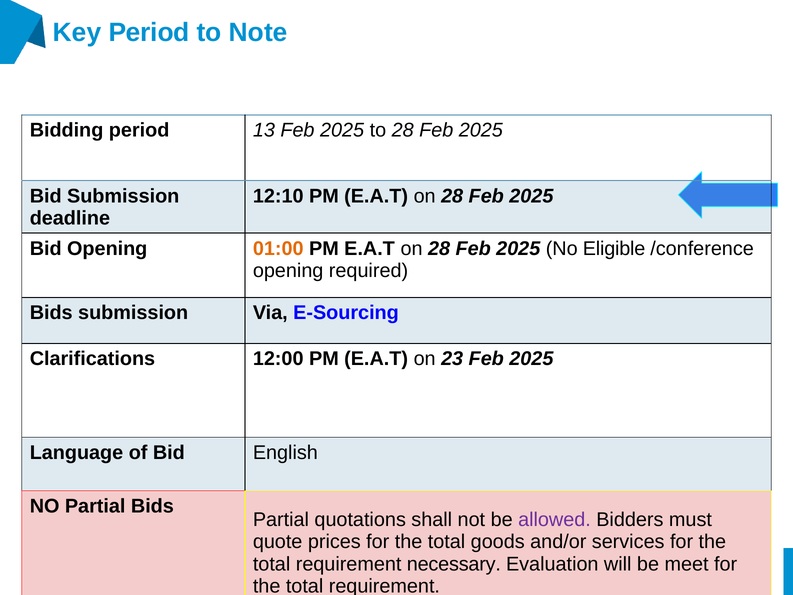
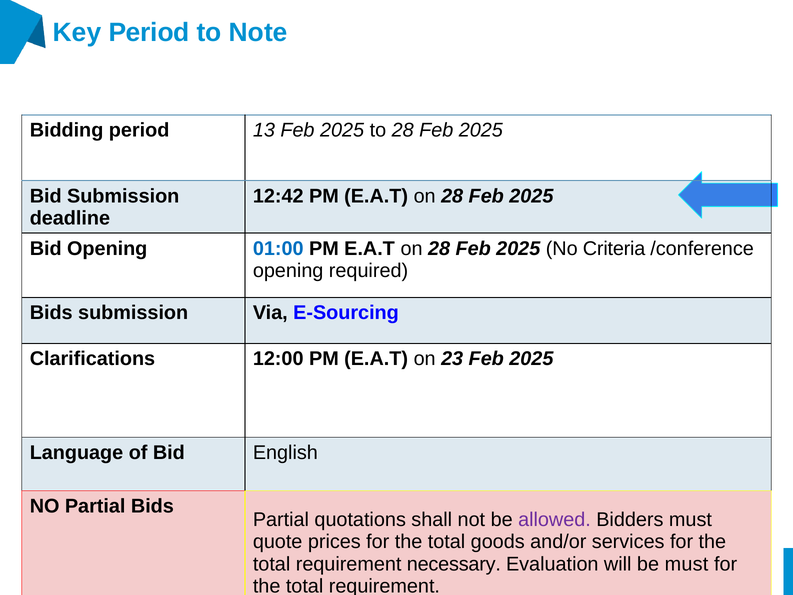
12:10: 12:10 -> 12:42 (278, 196)
01:00 colour: orange -> blue (278, 248)
Eligible: Eligible -> Criteria (614, 248)
be meet: meet -> must (686, 564)
